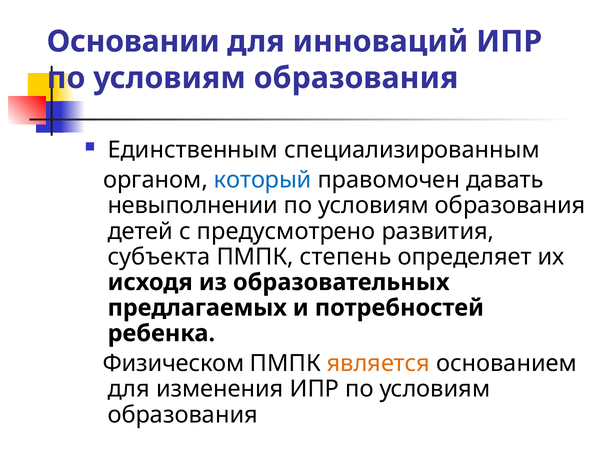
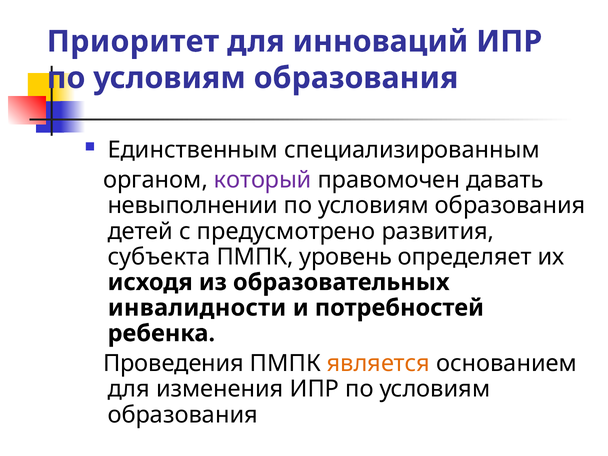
Основании: Основании -> Приоритет (133, 42)
который colour: blue -> purple (263, 180)
степень: степень -> уровень (346, 257)
предлагаемых: предлагаемых -> инвалидности (197, 308)
Физическом: Физическом -> Проведения (174, 364)
